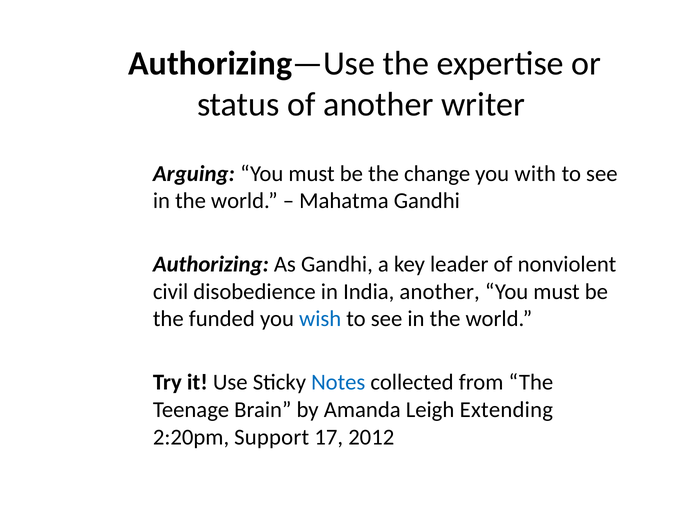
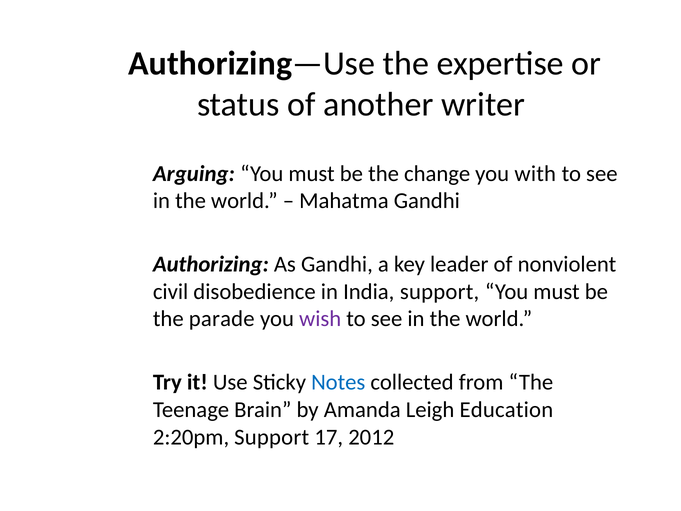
India another: another -> support (440, 292)
funded: funded -> parade (222, 319)
wish colour: blue -> purple (320, 319)
Extending: Extending -> Education (506, 410)
